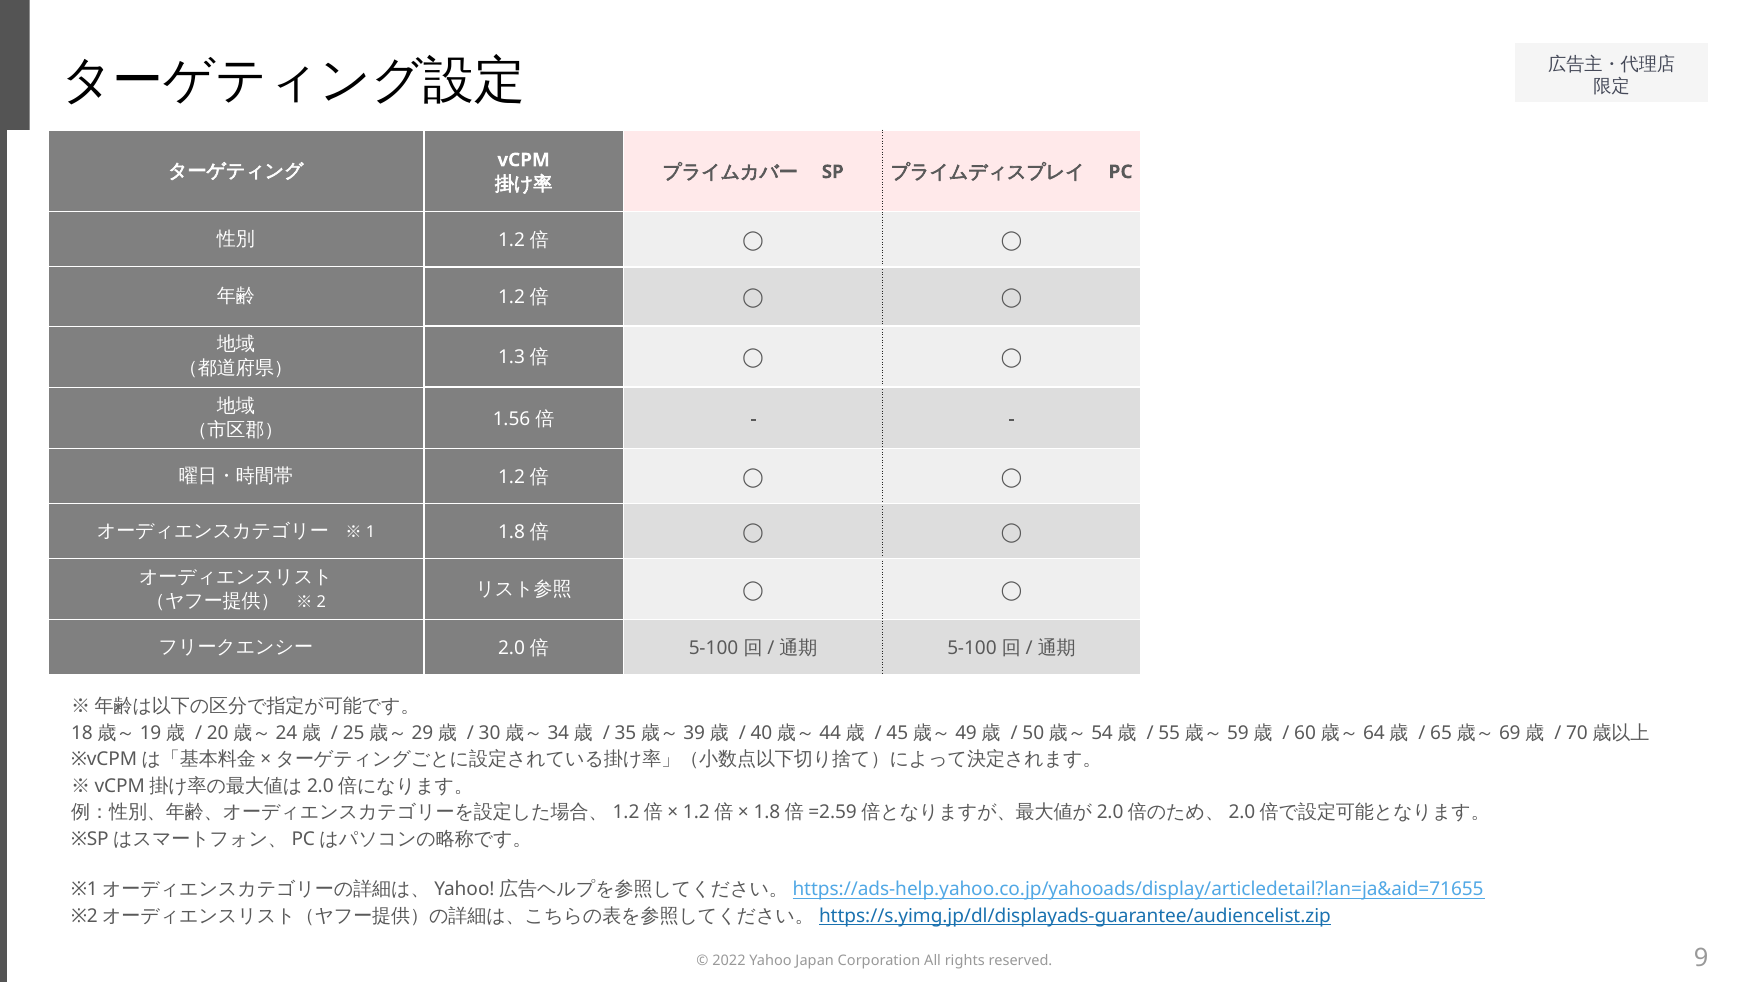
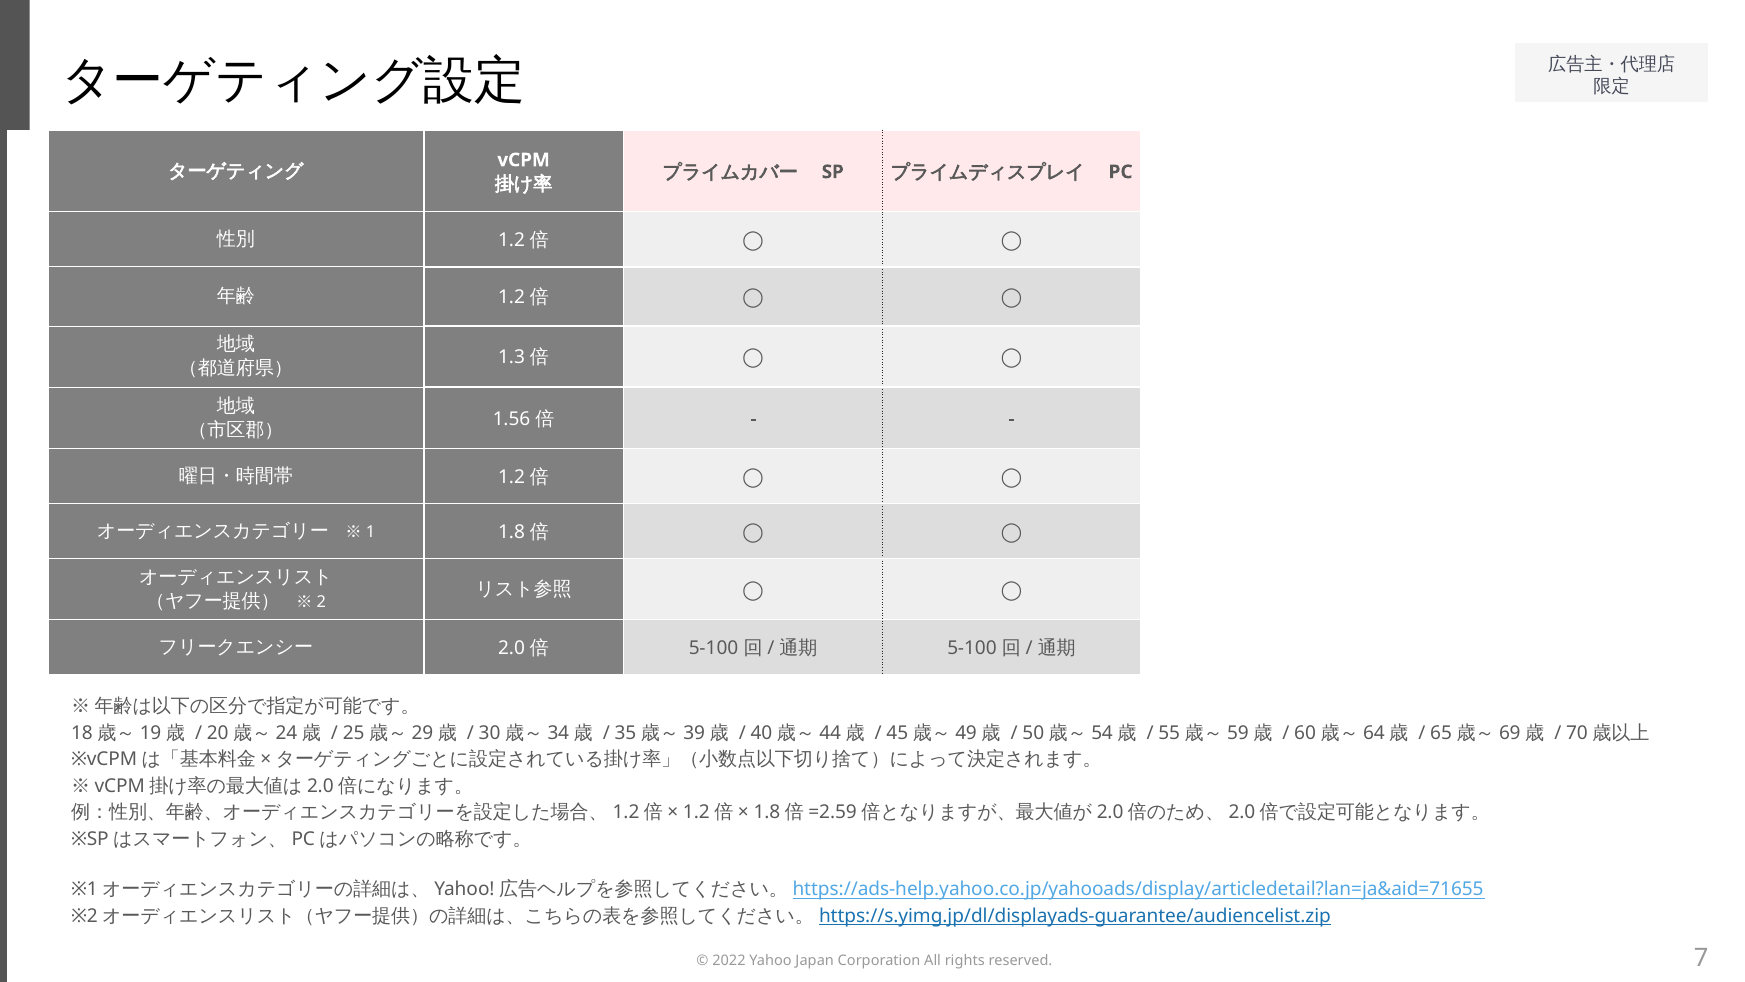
9: 9 -> 7 (1701, 957)
